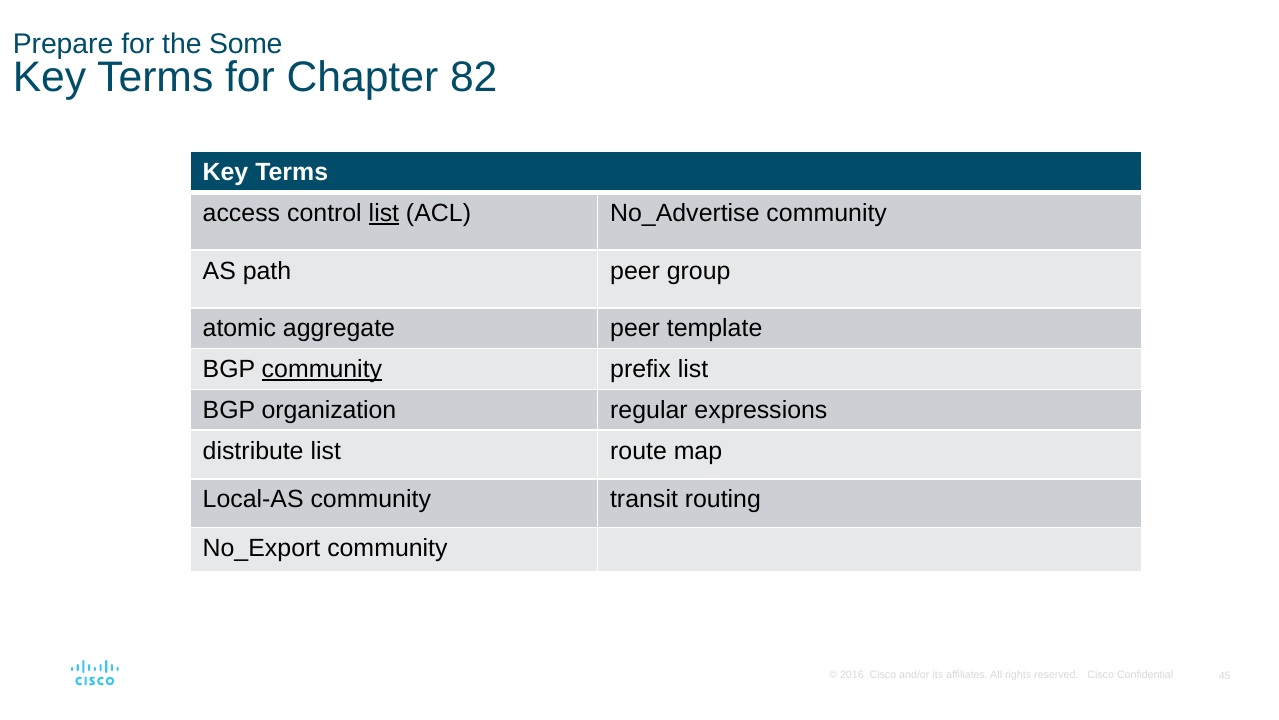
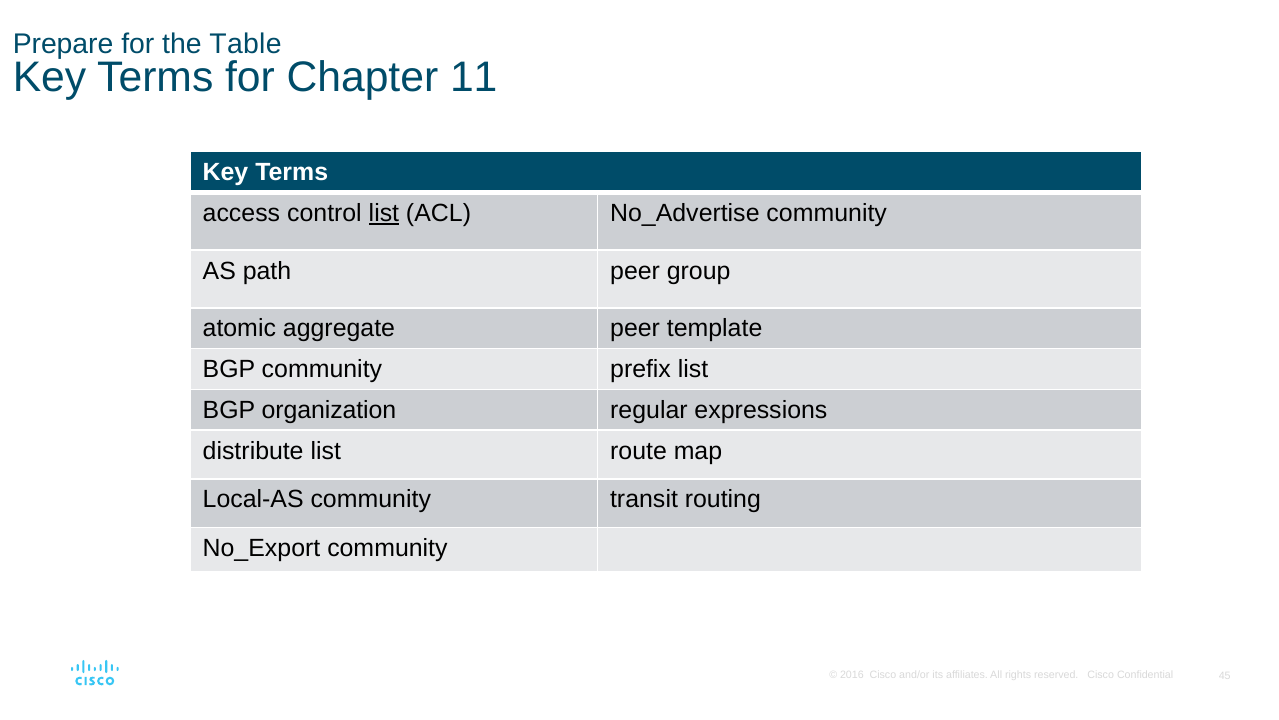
Some: Some -> Table (246, 44)
82: 82 -> 11 (474, 78)
community underline: present -> none (322, 369)
